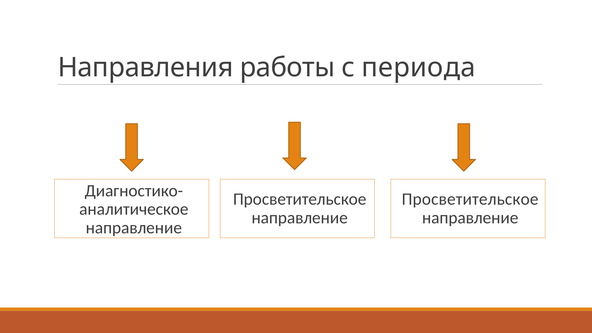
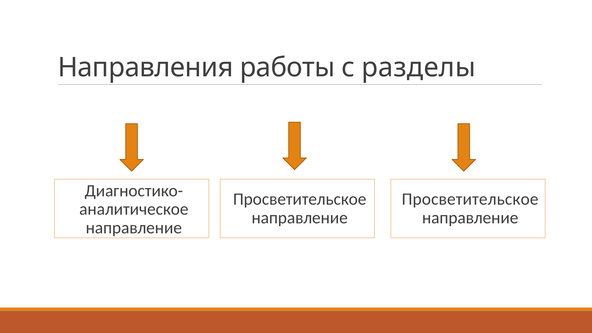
периода: периода -> разделы (419, 68)
